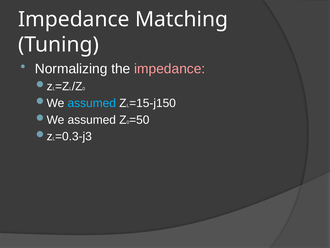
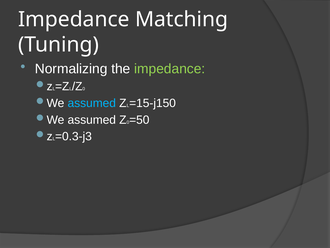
impedance colour: pink -> light green (170, 69)
